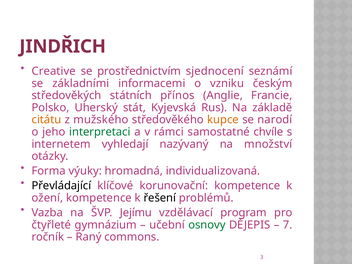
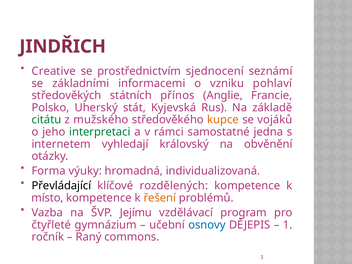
českým: českým -> pohlaví (273, 83)
citátu colour: orange -> green (46, 120)
narodí: narodí -> vojáků (275, 120)
chvíle: chvíle -> jedna (268, 132)
nazývaný: nazývaný -> královský (184, 144)
množství: množství -> obvěnění (268, 144)
korunovační: korunovační -> rozdělených (174, 186)
ožení: ožení -> místo (47, 198)
řešení colour: black -> orange (160, 198)
osnovy colour: green -> blue (207, 225)
7: 7 -> 1 (288, 225)
